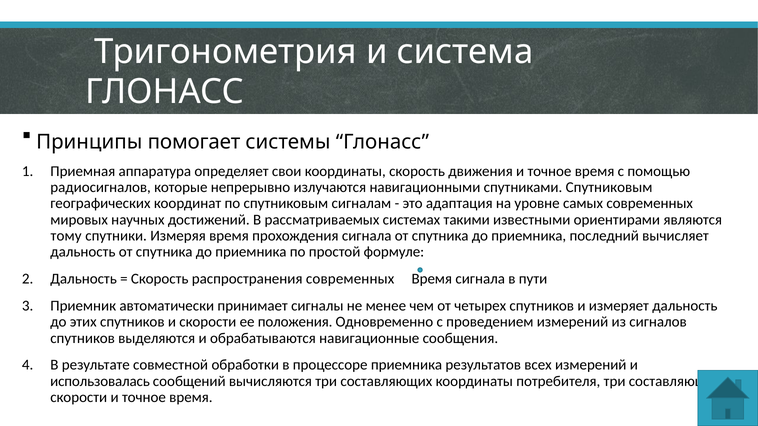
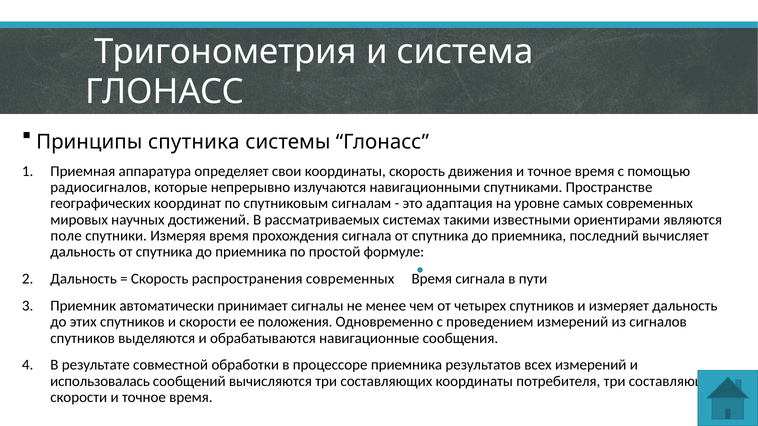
Принципы помогает: помогает -> спутника (194, 142)
спутниками Спутниковым: Спутниковым -> Пространстве (609, 187)
тому: тому -> поле (66, 236)
